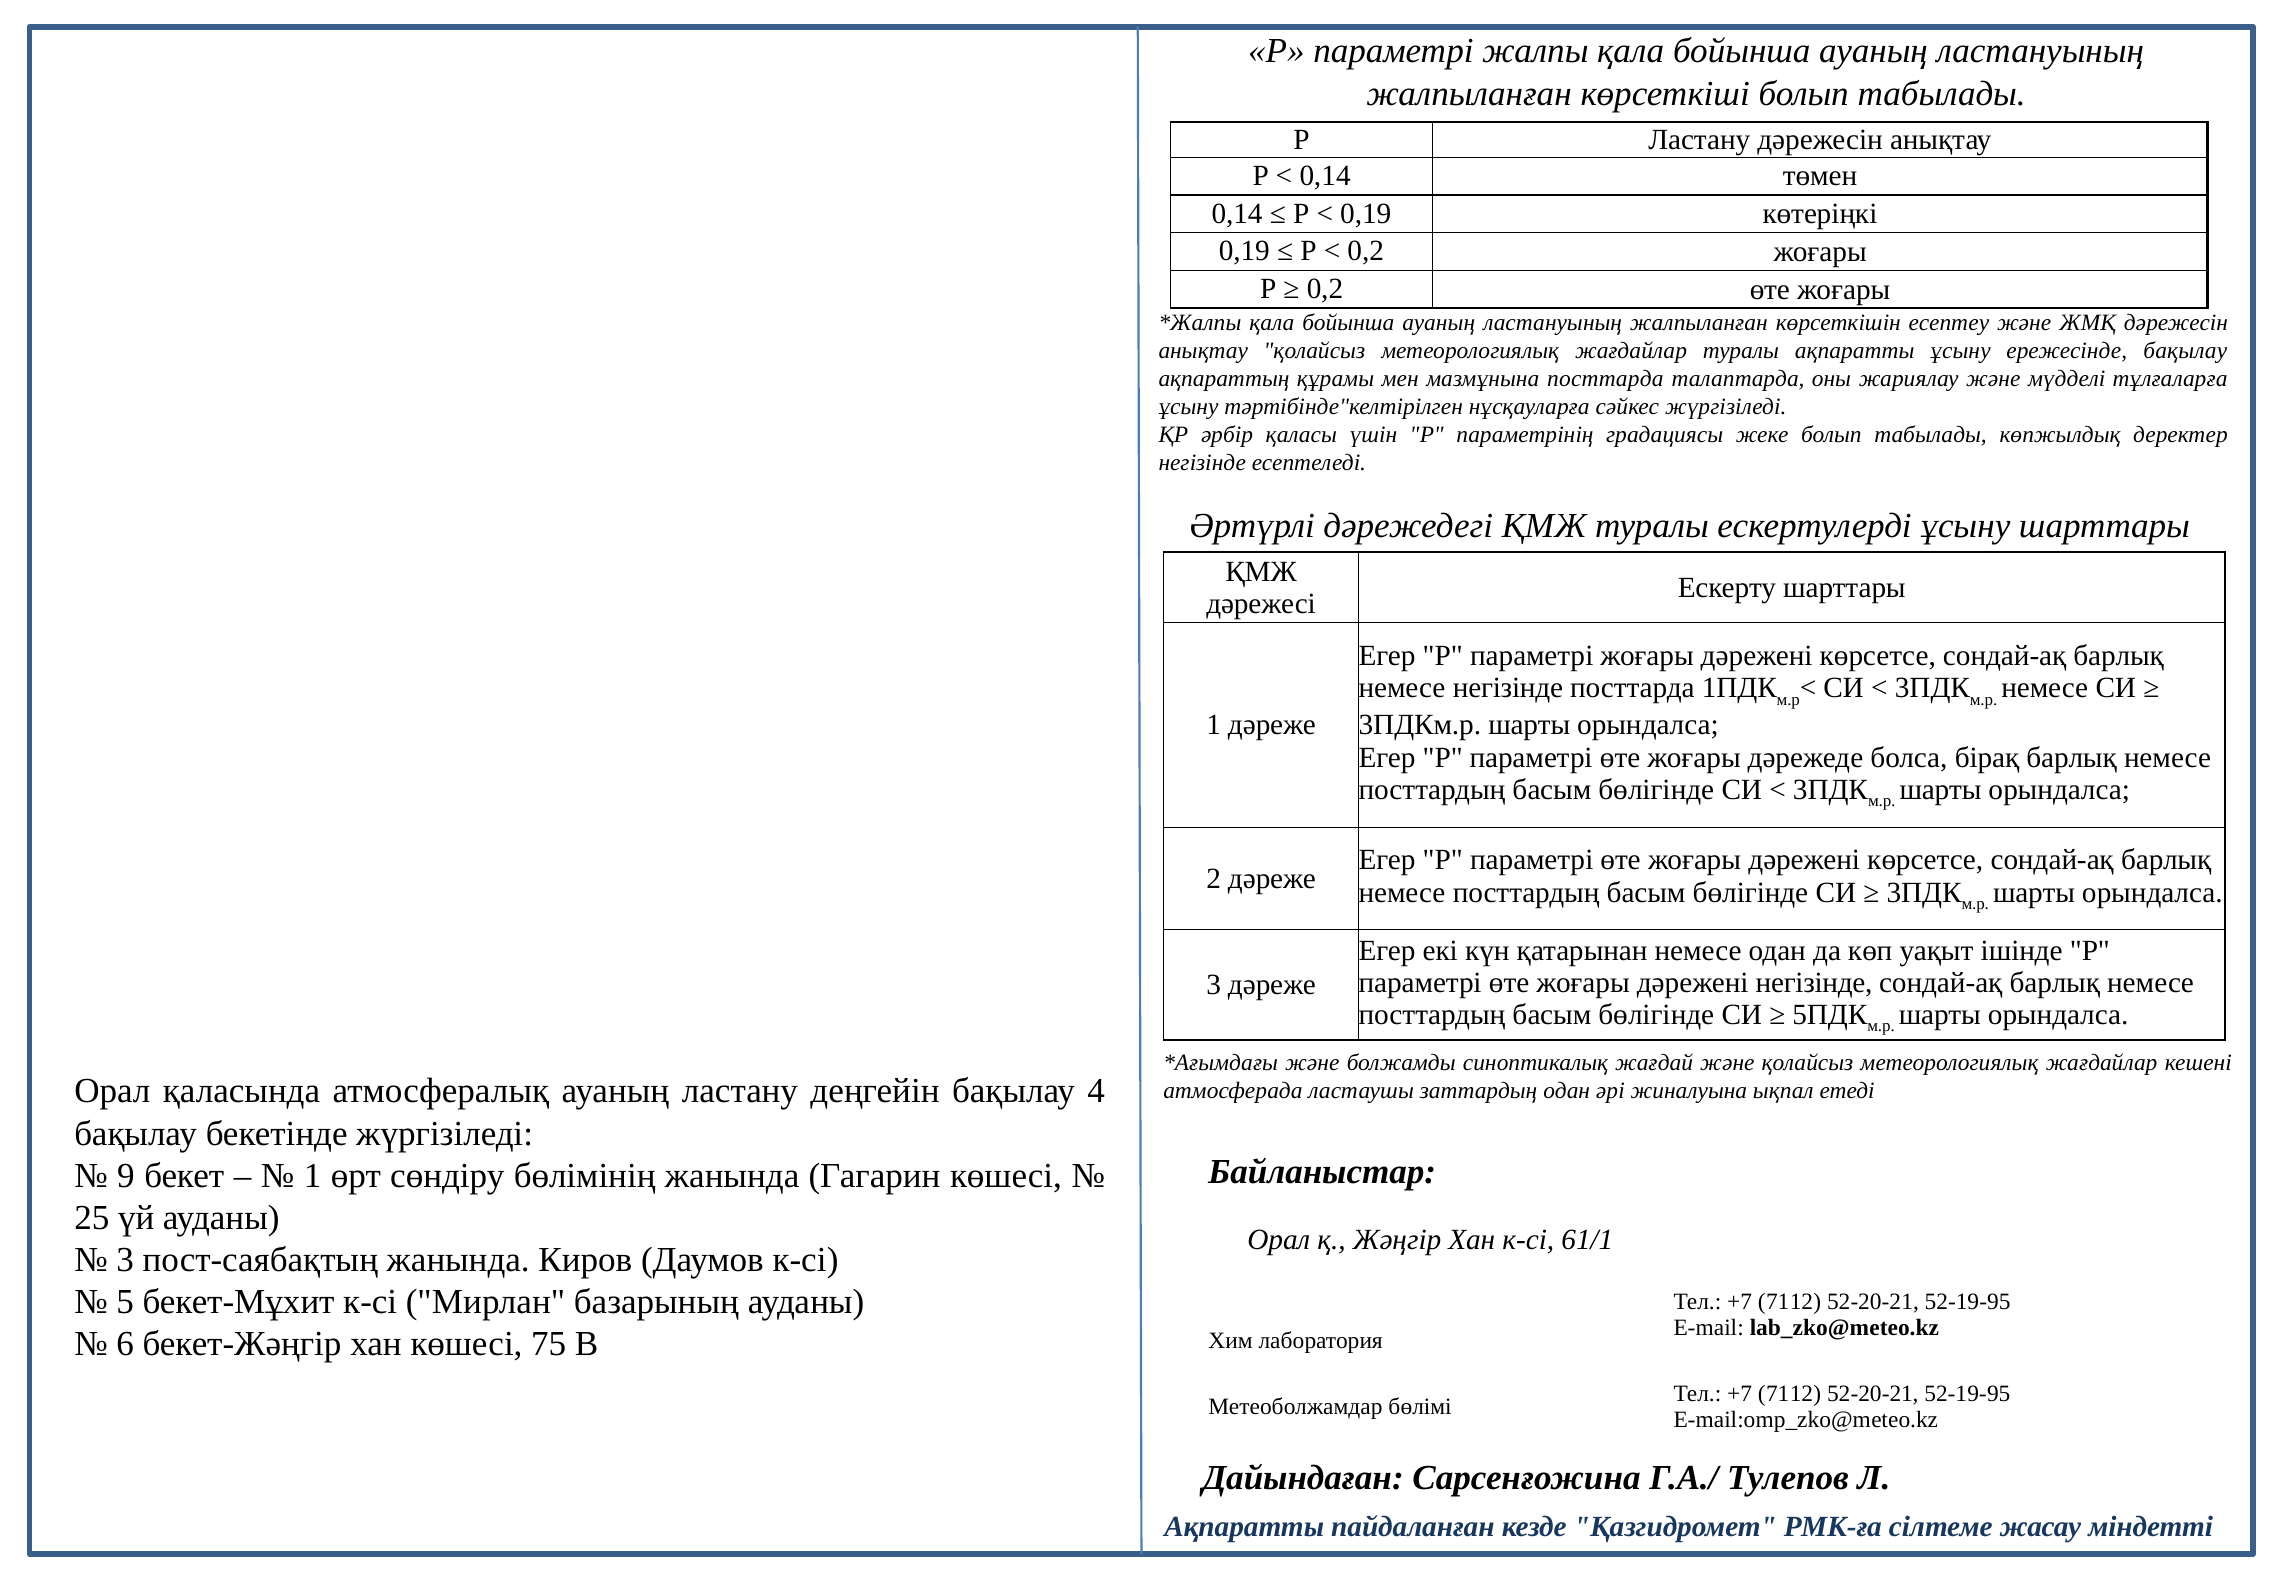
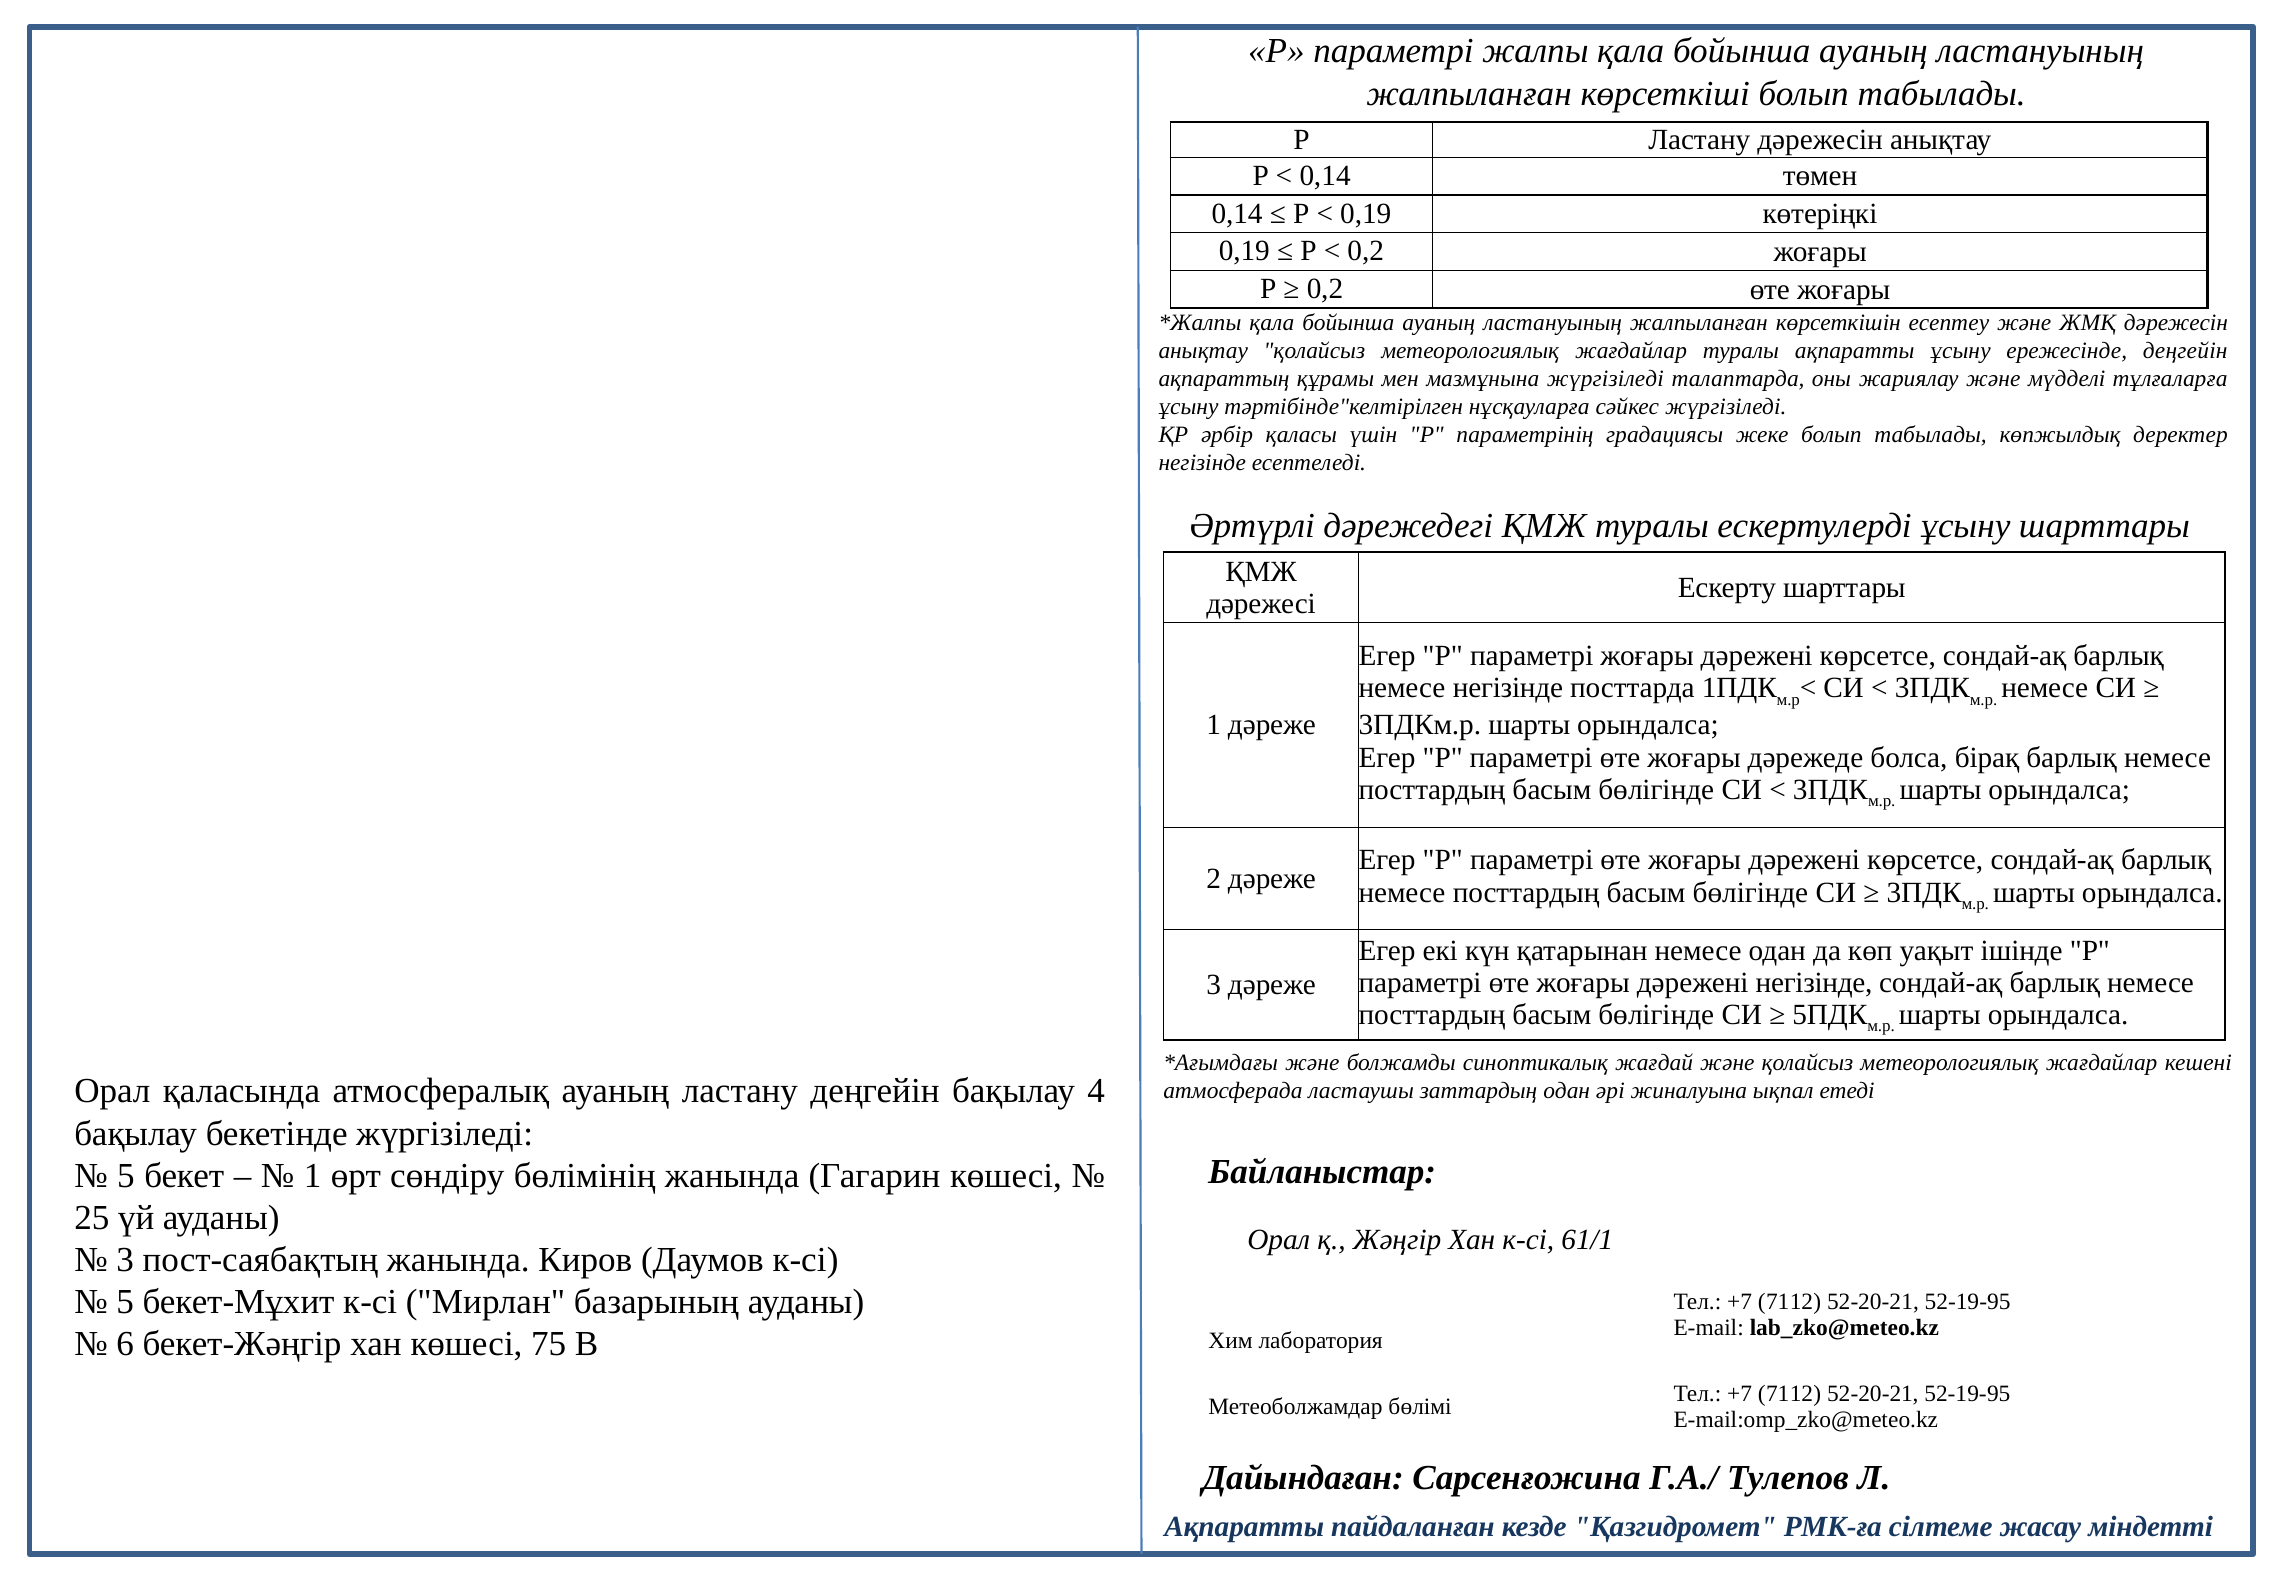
ережесінде бақылау: бақылау -> деңгейін (2185, 350)
мазмұнына посттарда: посттарда -> жүргізіледі (1605, 378)
9: 9 -> 5 (126, 1175)
